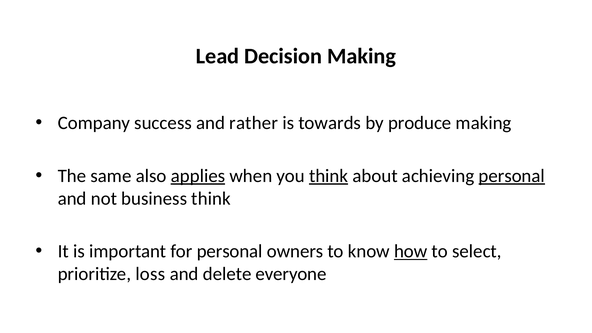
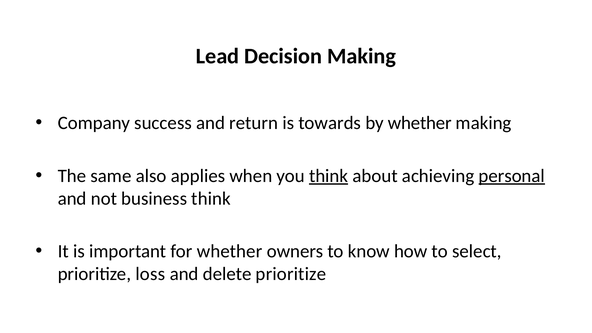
rather: rather -> return (254, 123)
by produce: produce -> whether (420, 123)
applies underline: present -> none (198, 176)
for personal: personal -> whether (230, 251)
how underline: present -> none (411, 251)
delete everyone: everyone -> prioritize (291, 274)
